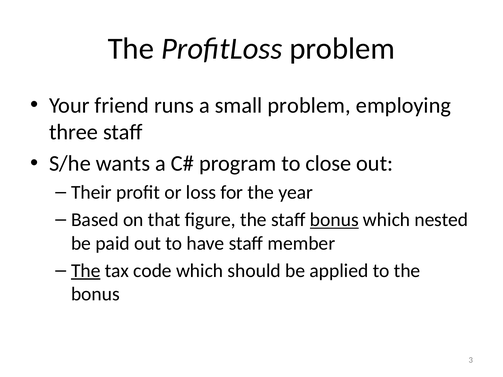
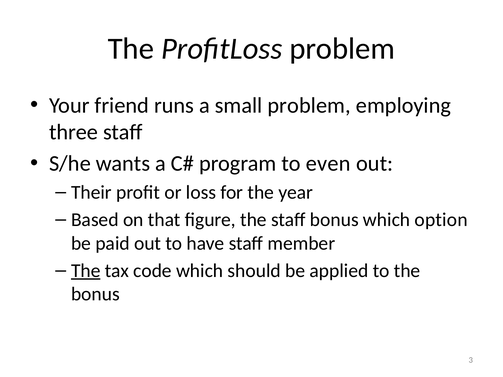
close: close -> even (328, 164)
bonus underline: present -> none (334, 220)
nested: nested -> option (441, 220)
